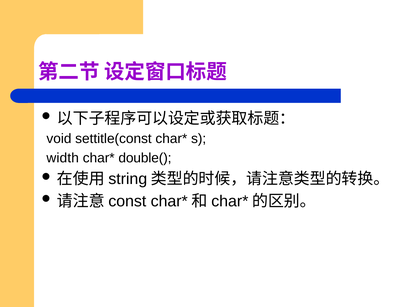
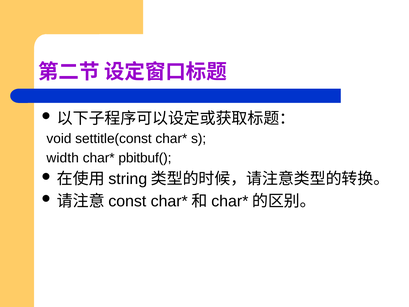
double(: double( -> pbitbuf( (145, 158)
